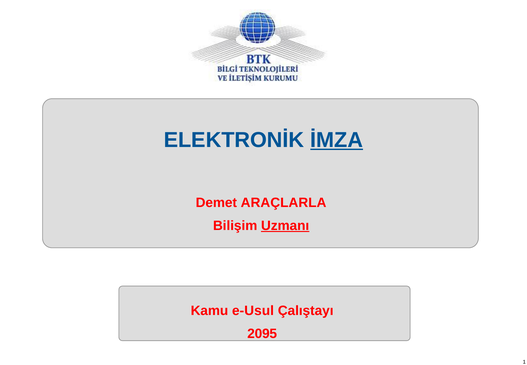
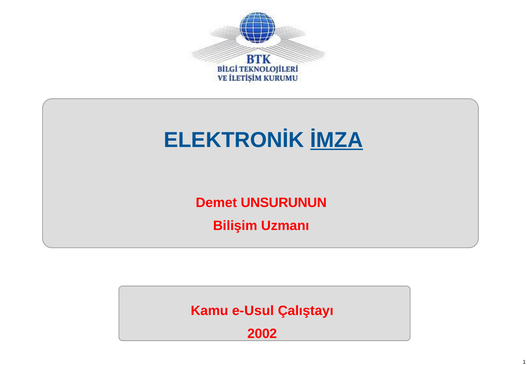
ARAÇLARLA: ARAÇLARLA -> UNSURUNUN (284, 203)
Uzmanı underline: present -> none (285, 226)
2095: 2095 -> 2002 (262, 333)
